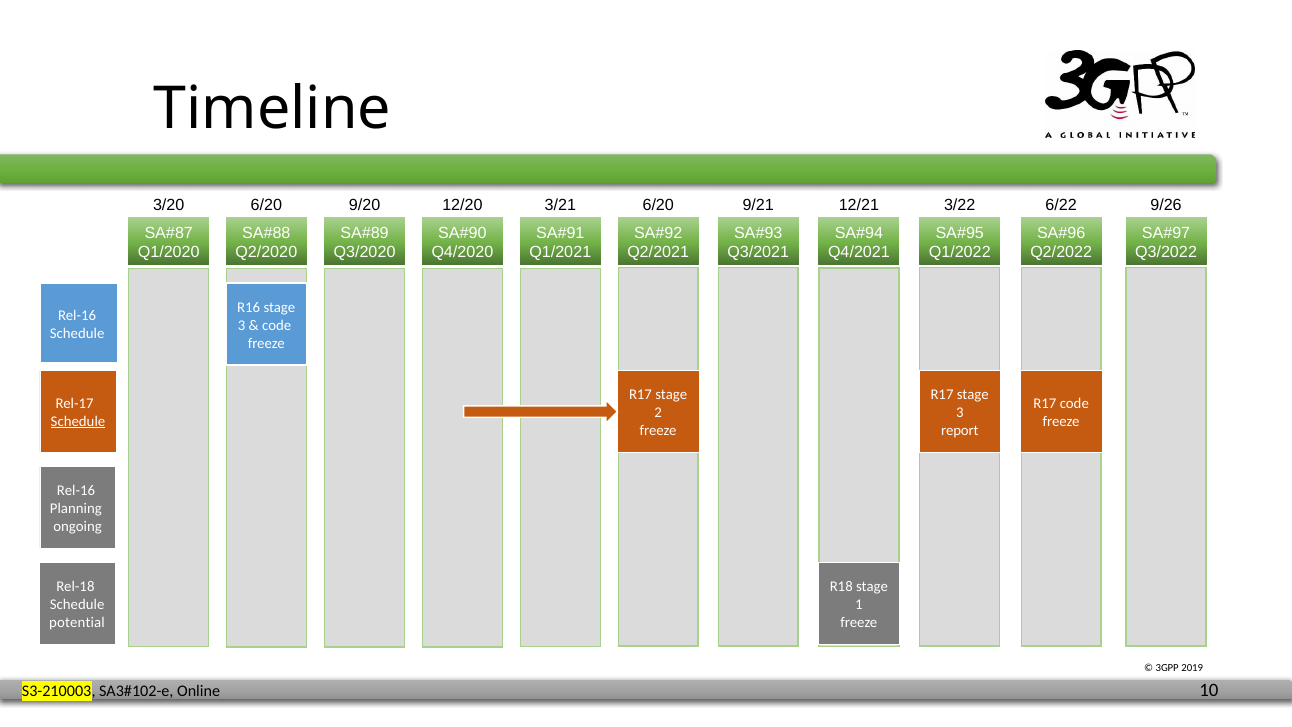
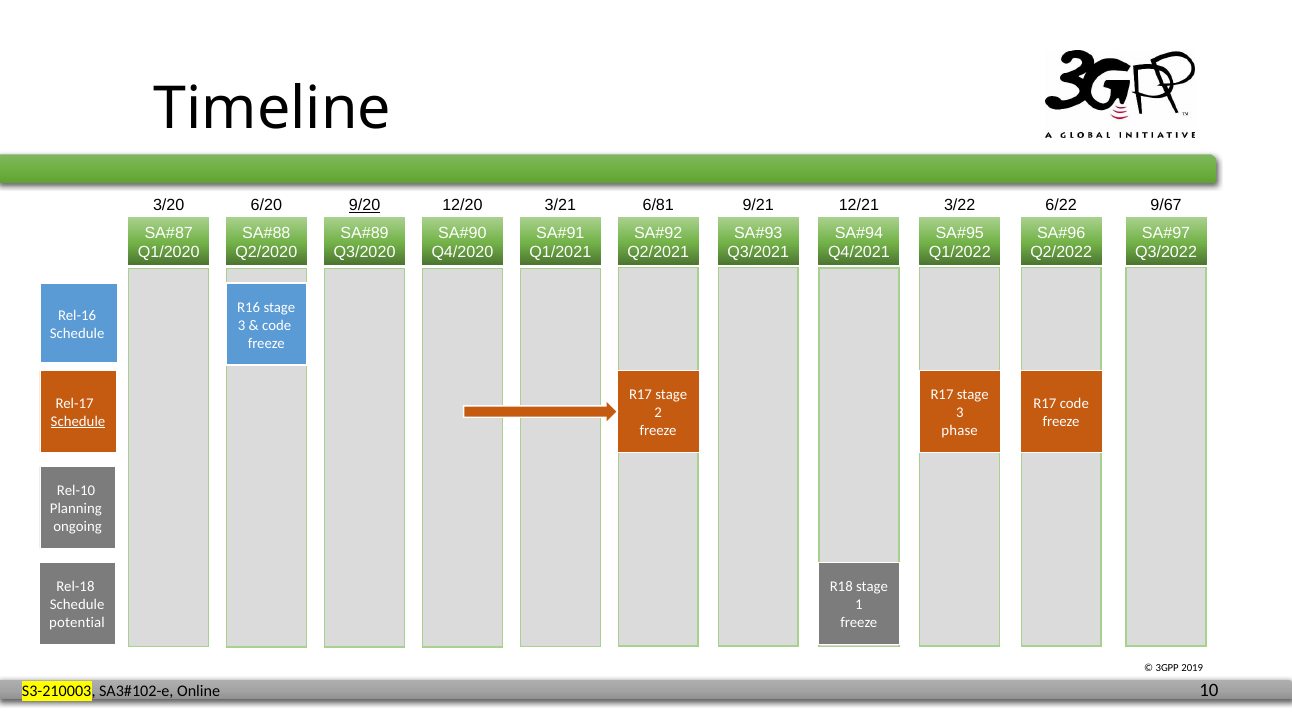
9/20 underline: none -> present (365, 205)
6/20: 6/20 -> 6/81 (658, 205)
9/26: 9/26 -> 9/67 (1166, 205)
report: report -> phase (960, 430)
Rel-16: Rel-16 -> Rel-10 (76, 491)
